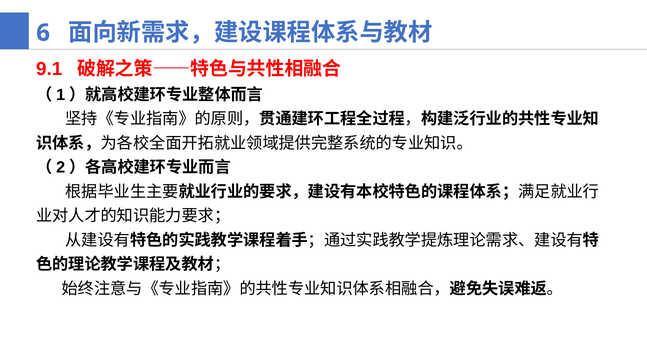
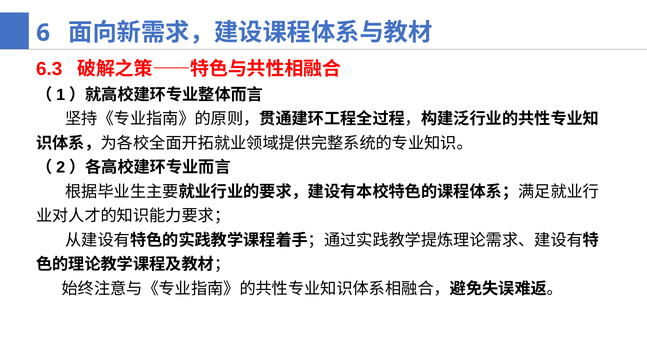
9.1: 9.1 -> 6.3 (49, 69)
